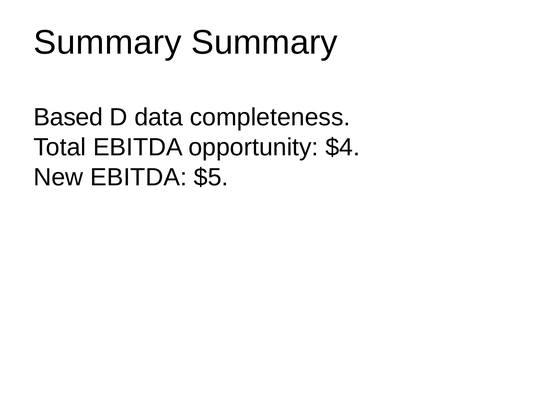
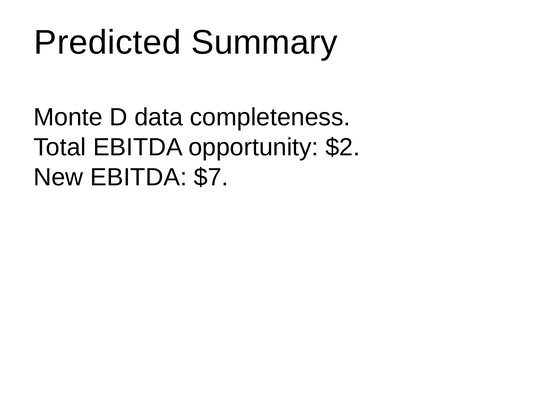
Summary: Summary -> Predicted (108, 43)
Based: Based -> Monte (68, 117)
$4: $4 -> $2 (343, 147)
$5: $5 -> $7 (211, 177)
